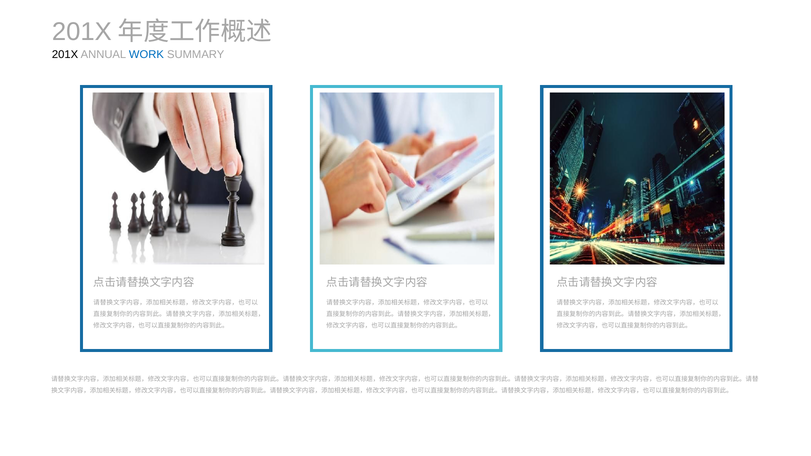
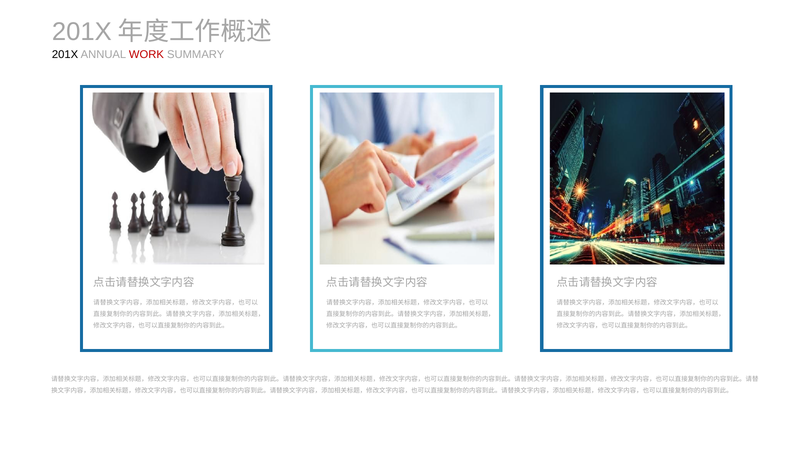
WORK colour: blue -> red (146, 54)
